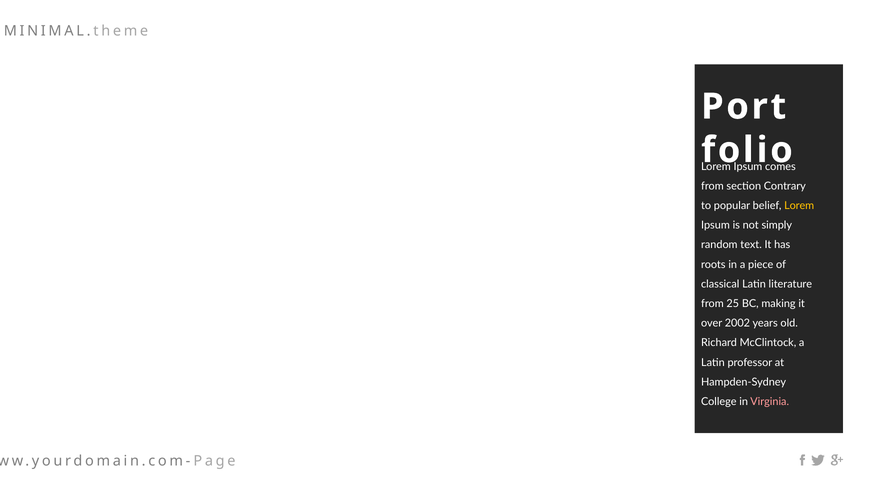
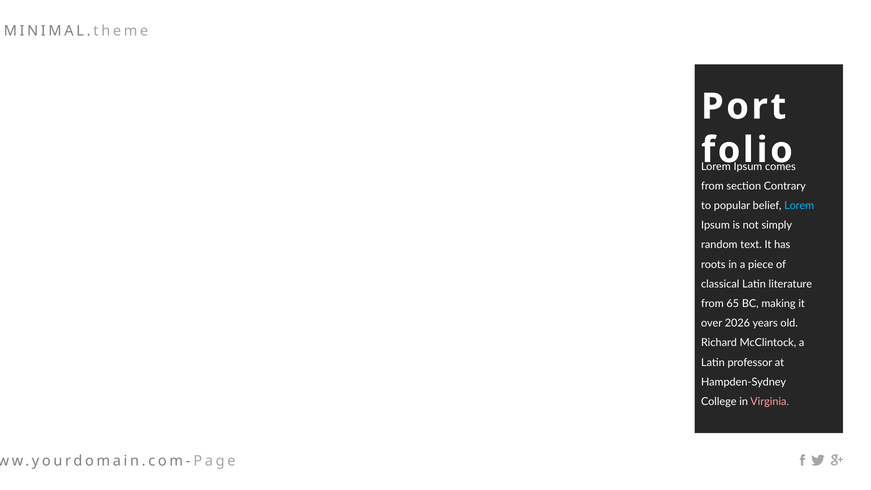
Lorem colour: yellow -> light blue (799, 206)
25: 25 -> 65 (733, 304)
2002: 2002 -> 2026 (737, 323)
